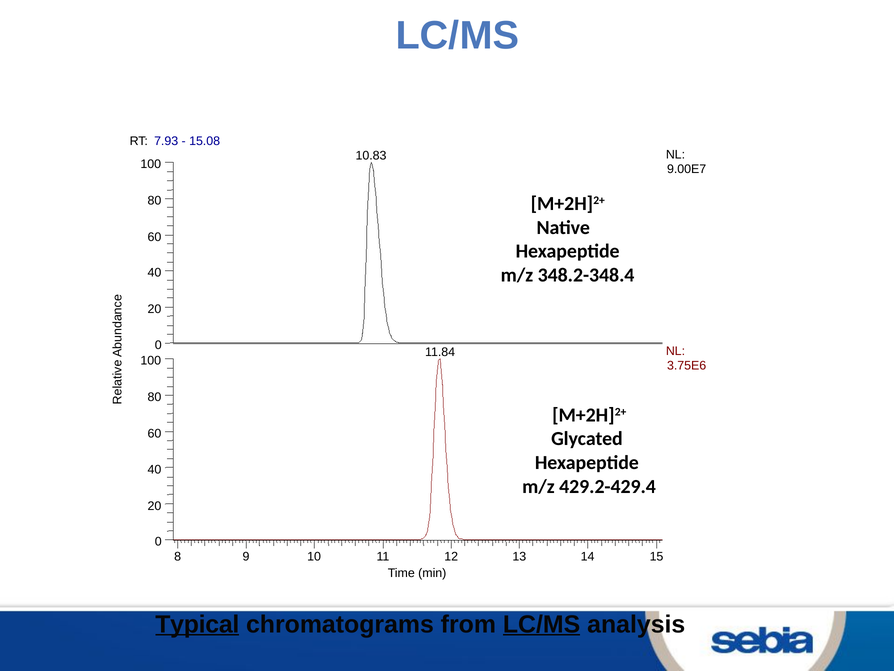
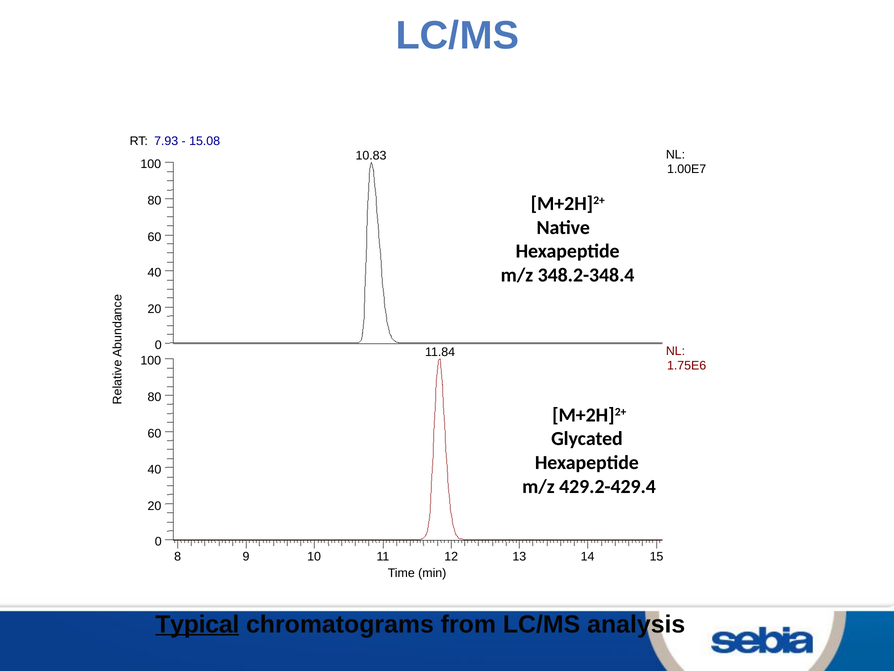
9.00E7: 9.00E7 -> 1.00E7 (687, 169)
3.75E6: 3.75E6 -> 1.75E6 (687, 365)
LC/MS underline: present -> none (542, 624)
